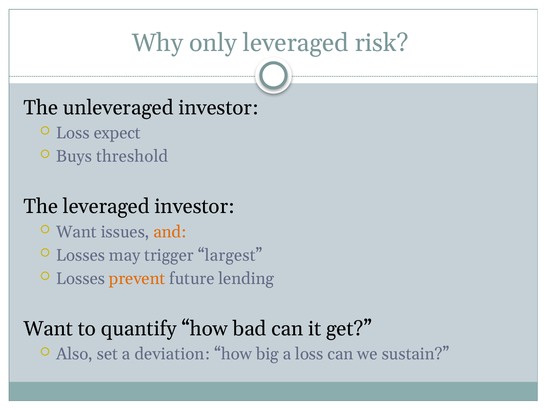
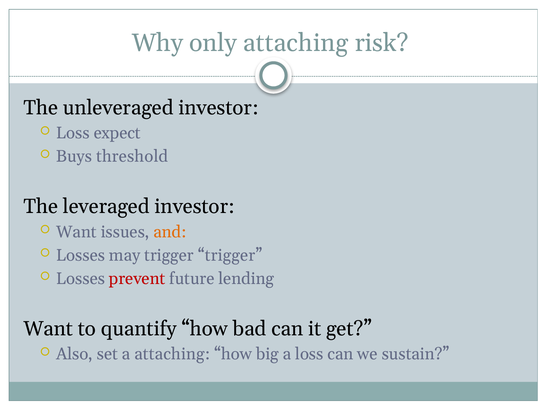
only leveraged: leveraged -> attaching (296, 43)
trigger largest: largest -> trigger (230, 255)
prevent colour: orange -> red (137, 279)
a deviation: deviation -> attaching (172, 354)
